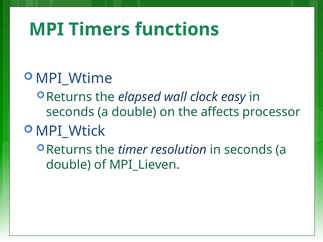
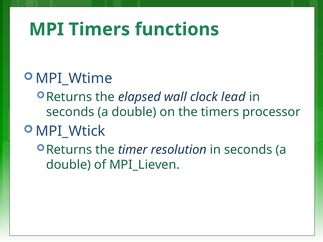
easy: easy -> lead (233, 97)
the affects: affects -> timers (220, 112)
